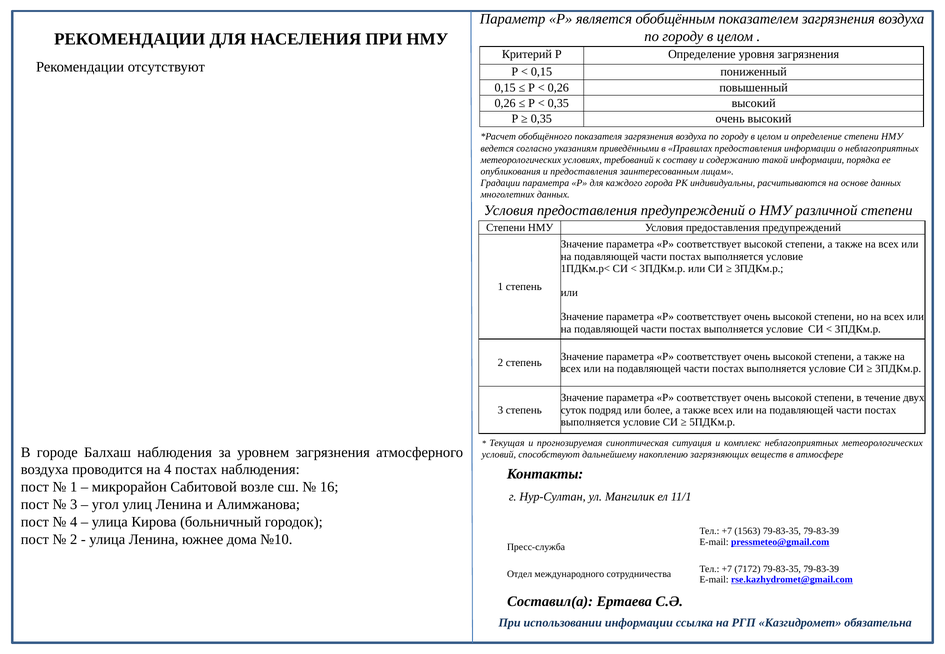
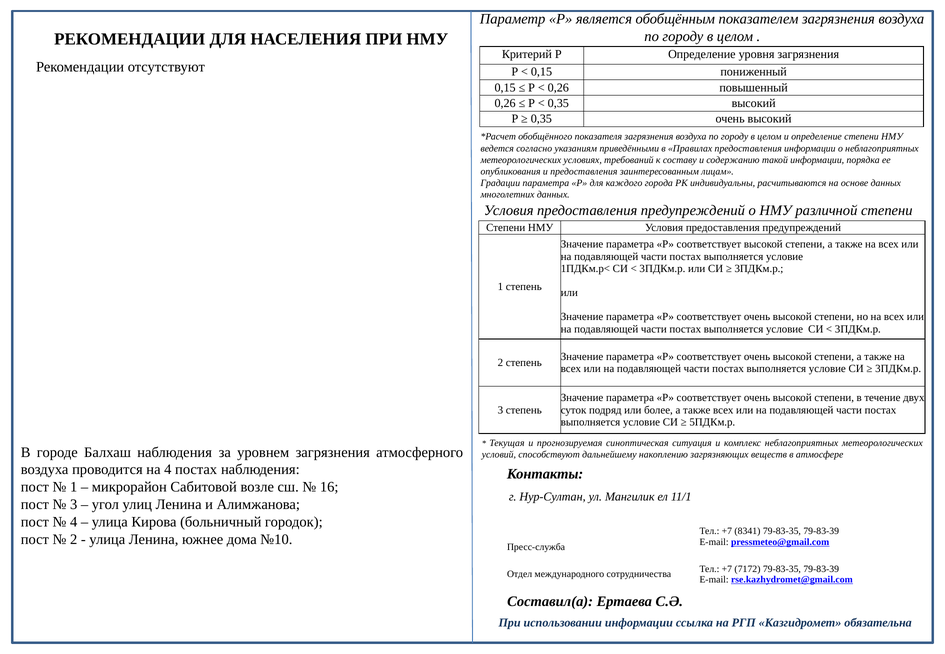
1563: 1563 -> 8341 (747, 531)
